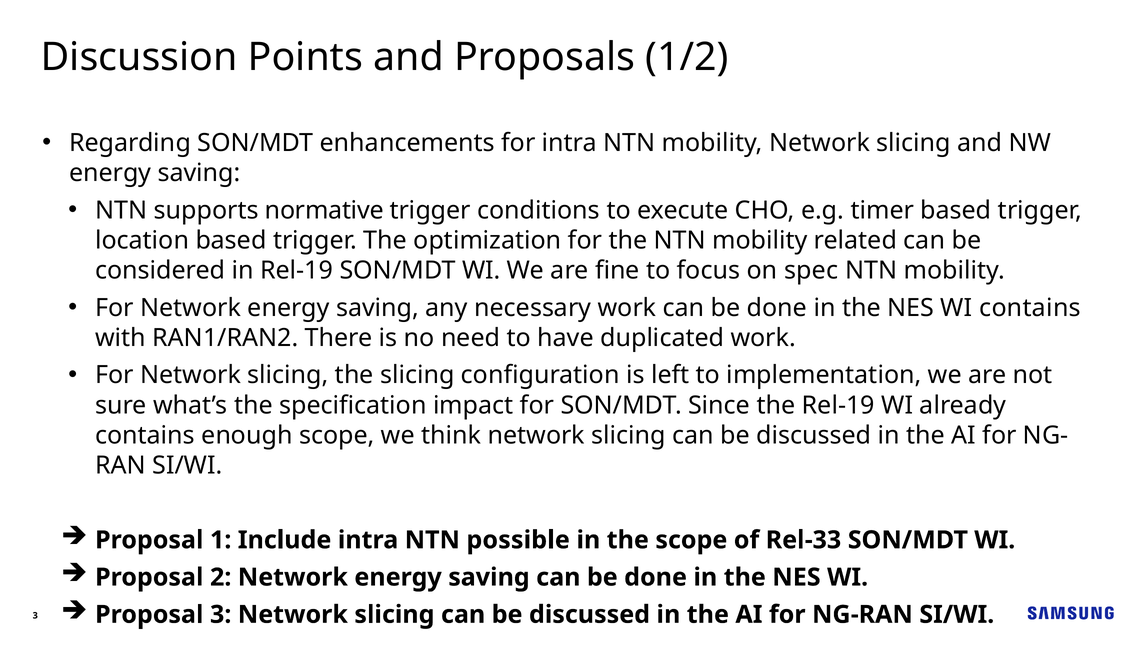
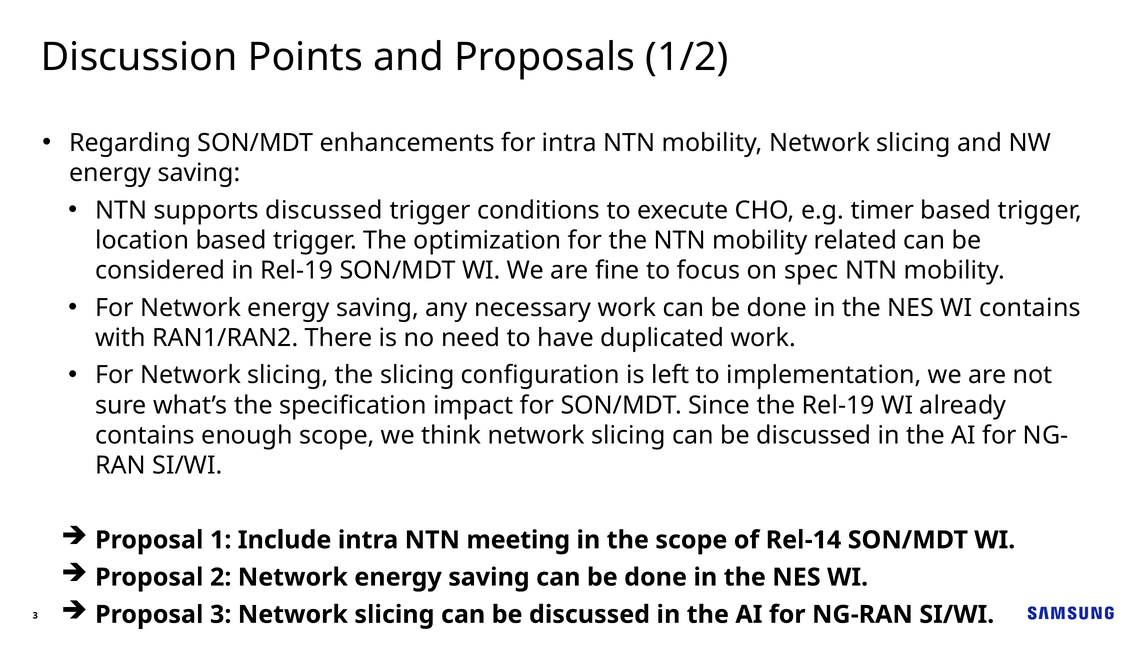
supports normative: normative -> discussed (324, 210)
possible: possible -> meeting (518, 540)
Rel-33: Rel-33 -> Rel-14 (803, 540)
